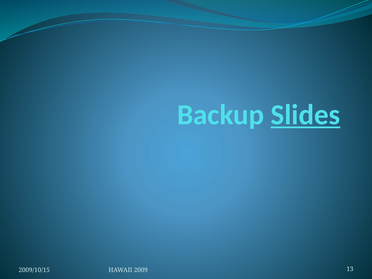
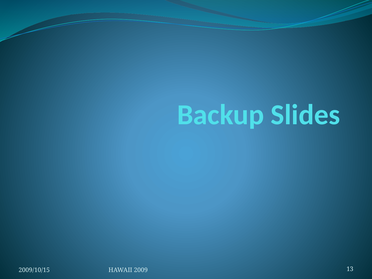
Slides underline: present -> none (305, 115)
